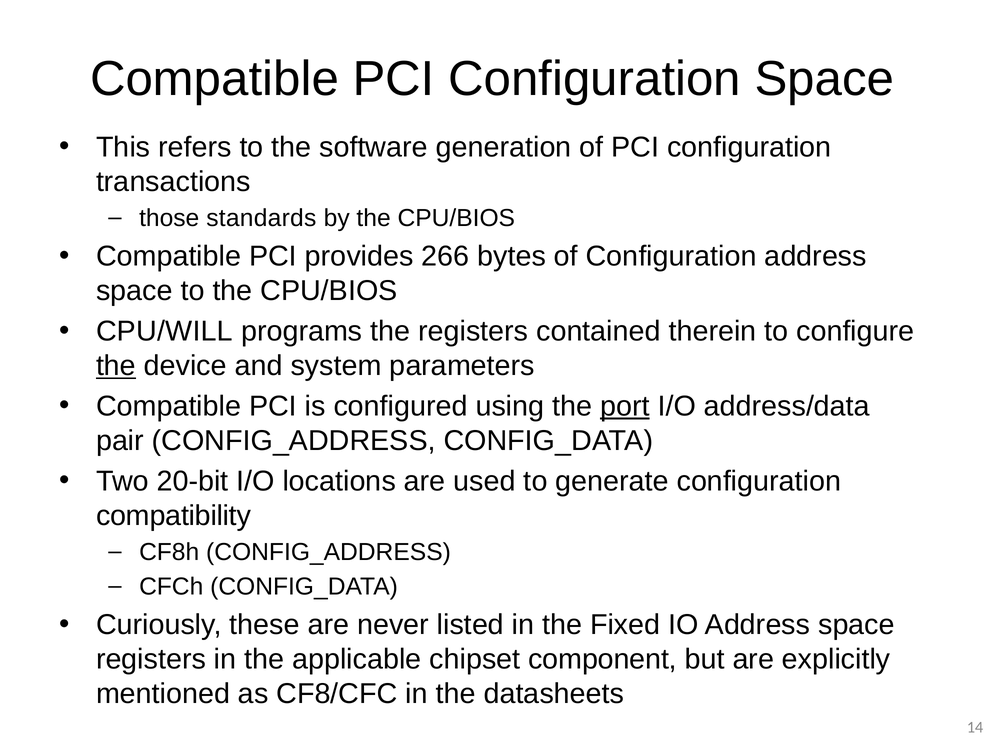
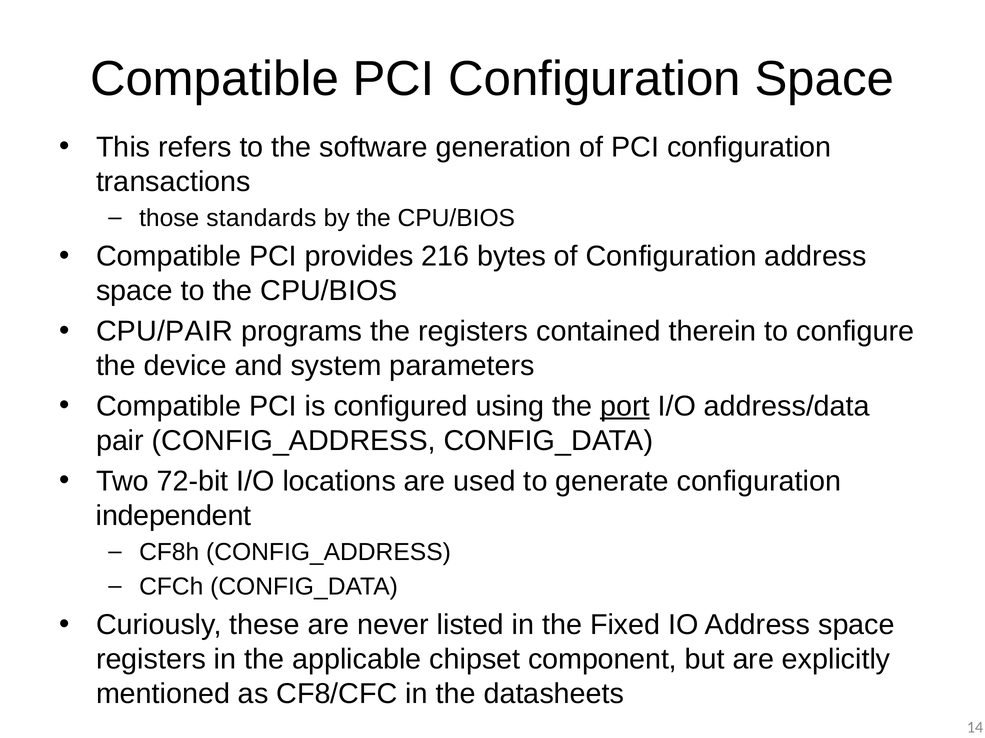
266: 266 -> 216 (445, 257)
CPU/WILL: CPU/WILL -> CPU/PAIR (165, 332)
the underline: present -> none (116, 366)
20-bit: 20-bit -> 72-bit (193, 482)
compatibility: compatibility -> independent (174, 516)
